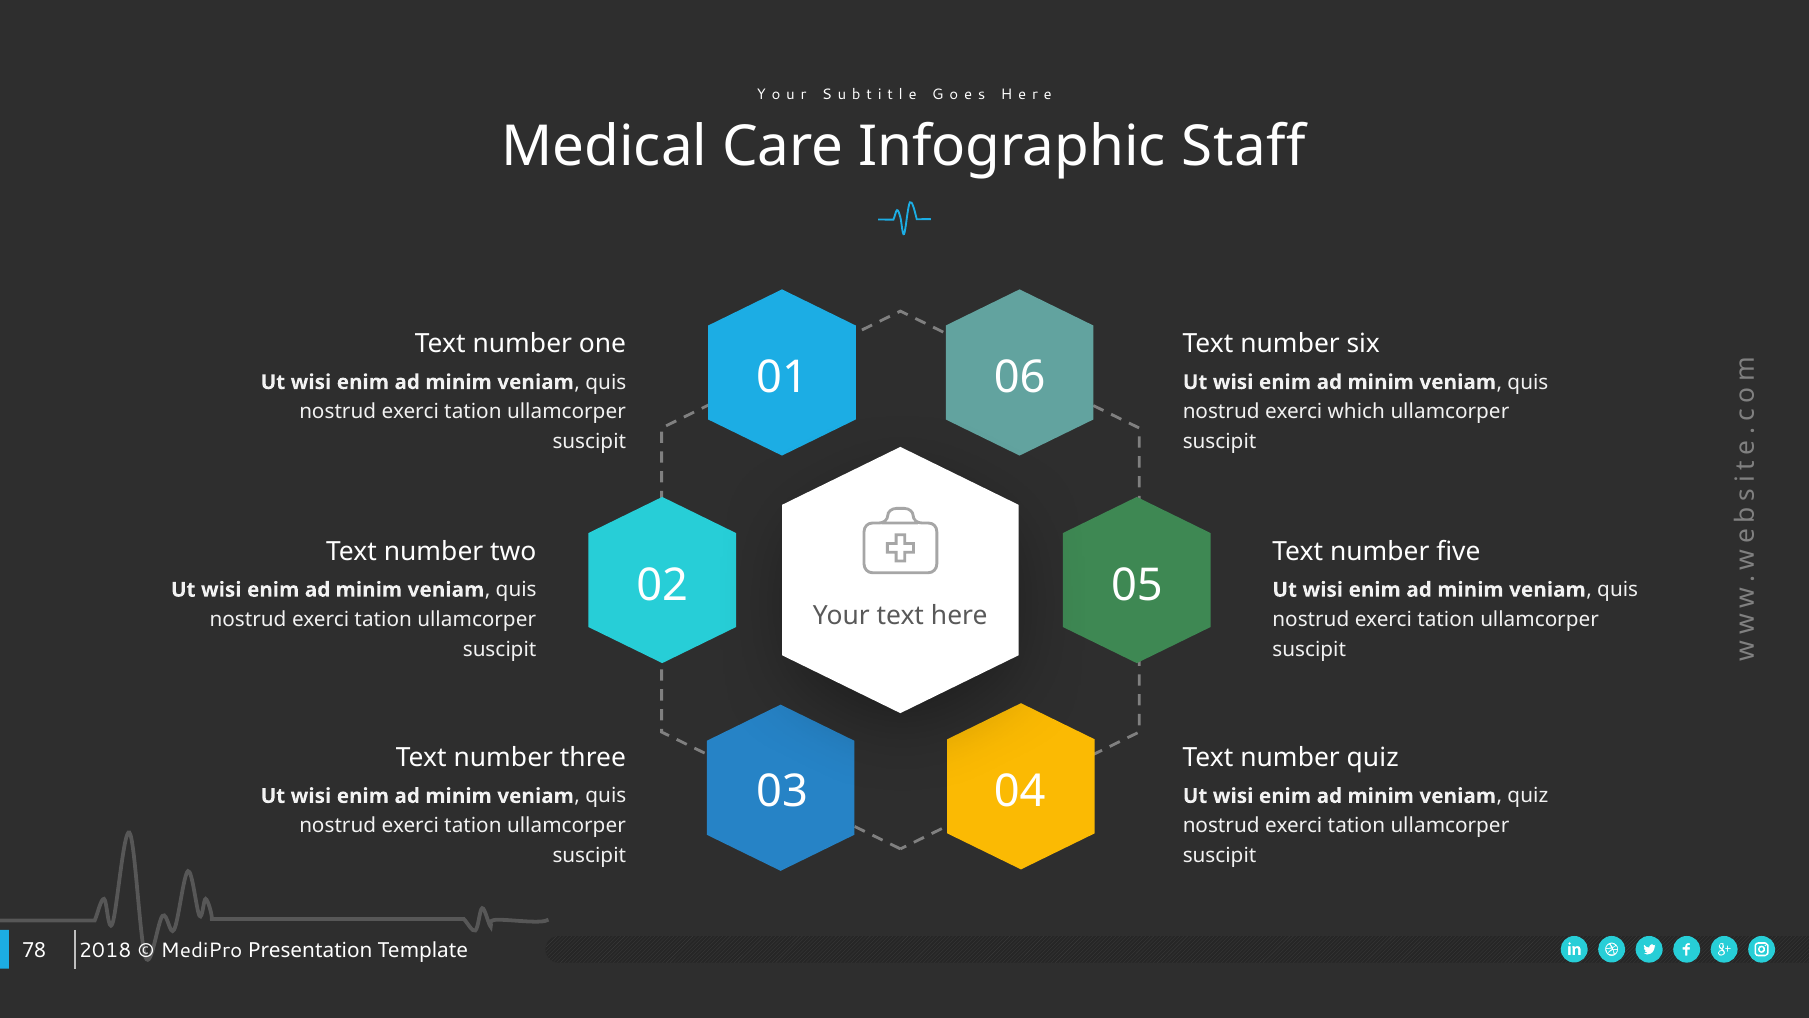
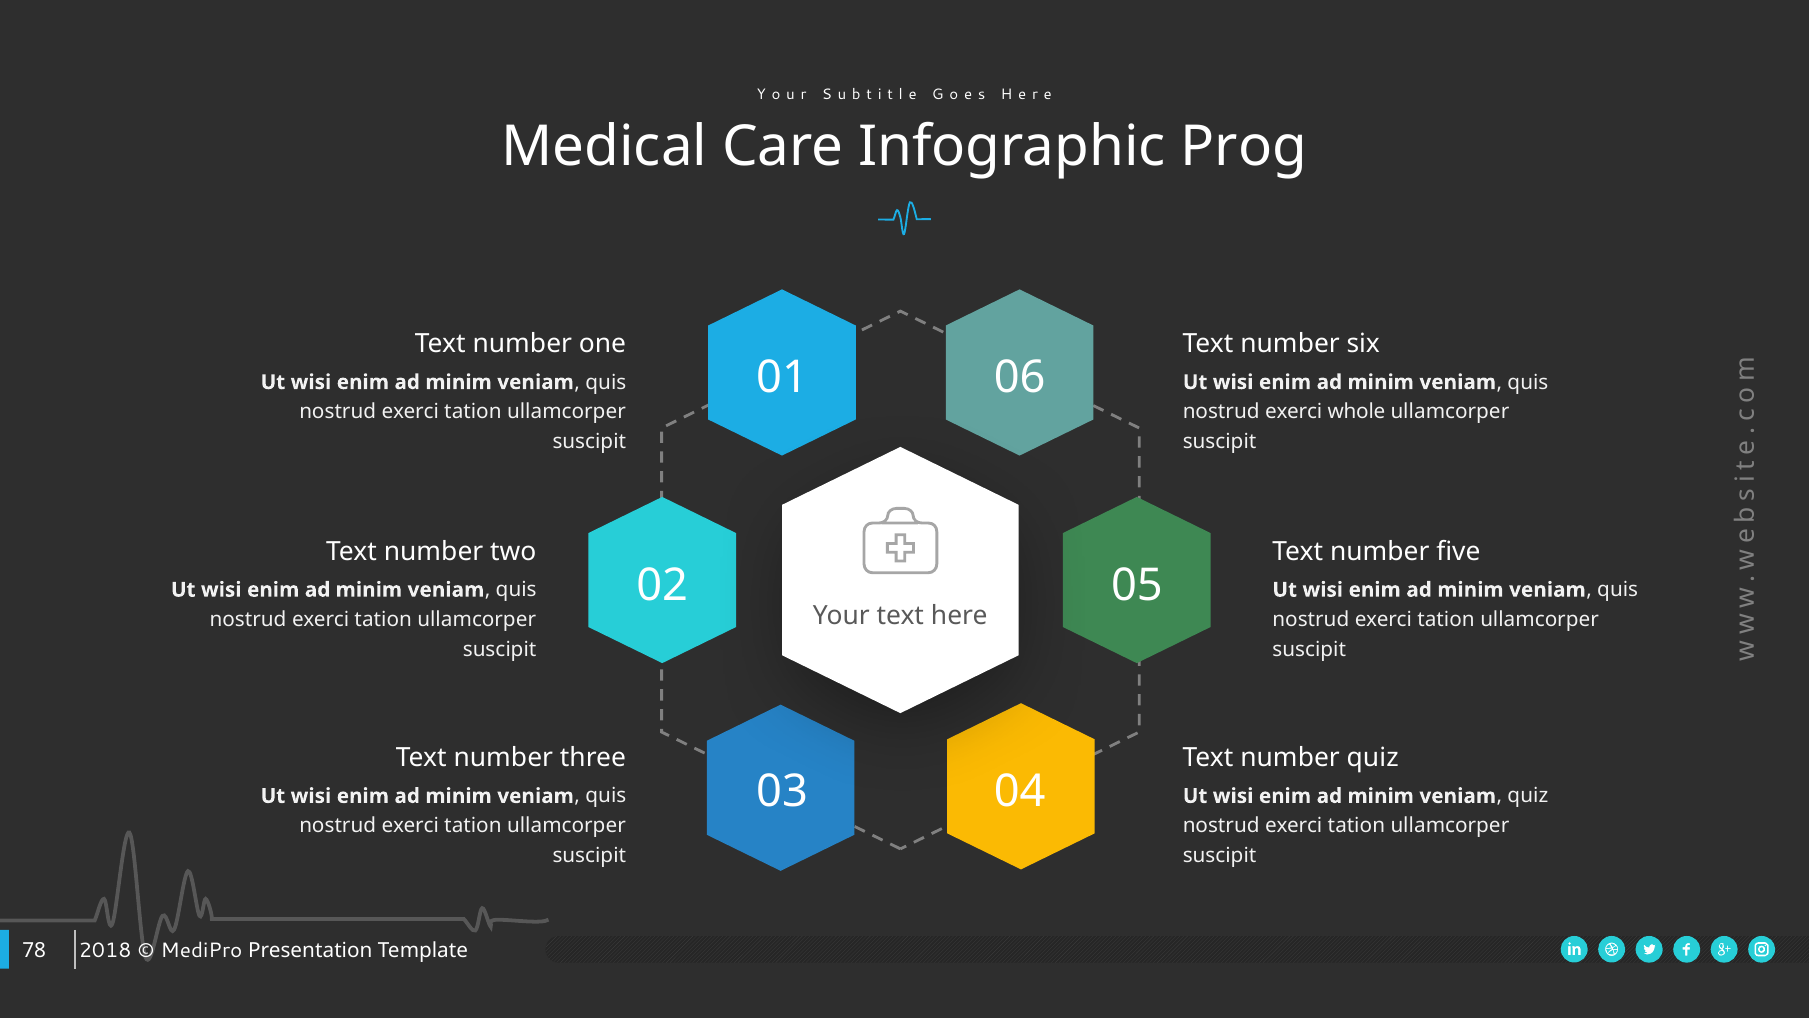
Staff: Staff -> Prog (1244, 147)
which: which -> whole (1356, 412)
